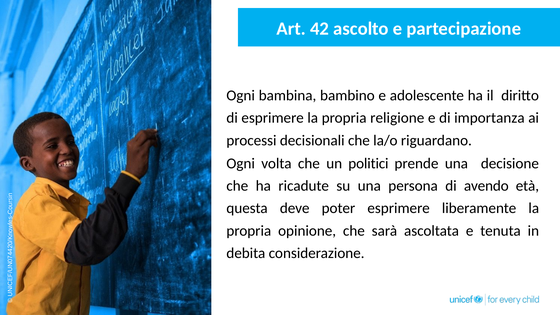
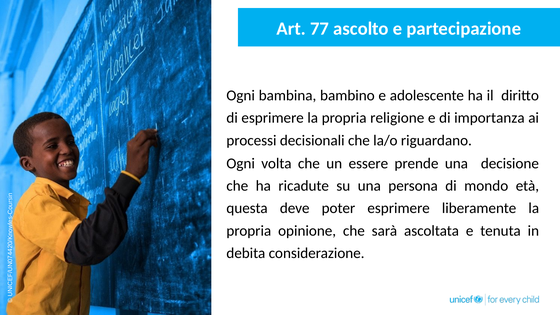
42: 42 -> 77 (320, 29)
politici: politici -> essere (368, 163)
avendo: avendo -> mondo (486, 186)
